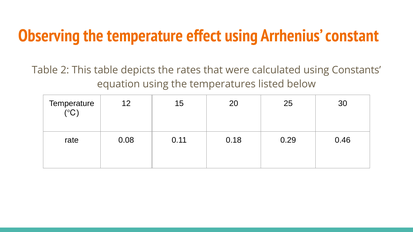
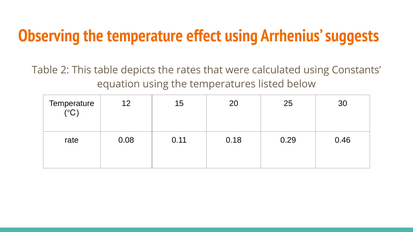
constant: constant -> suggests (352, 36)
